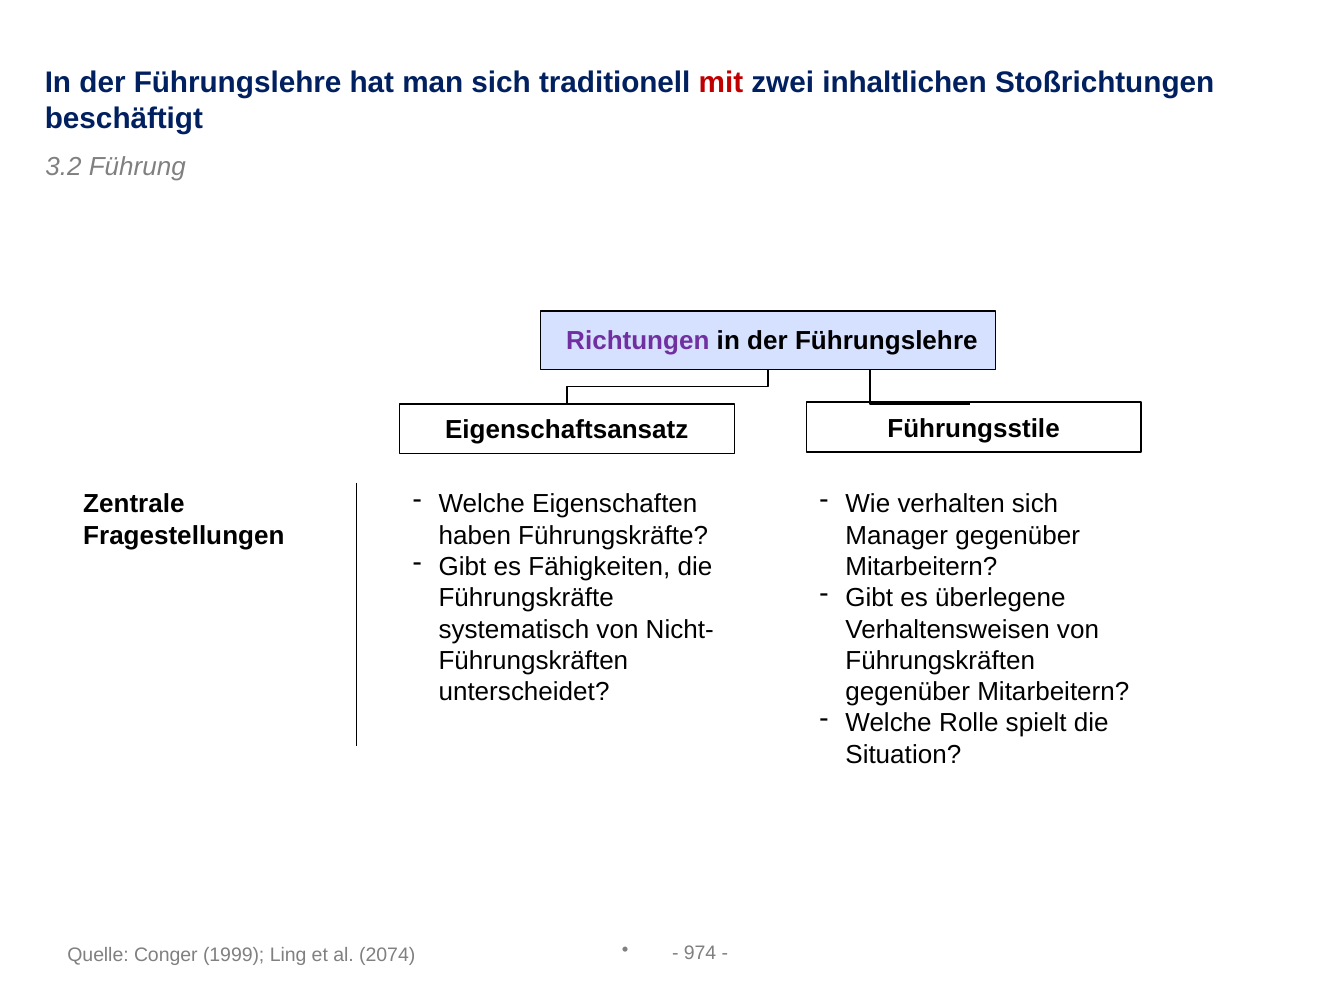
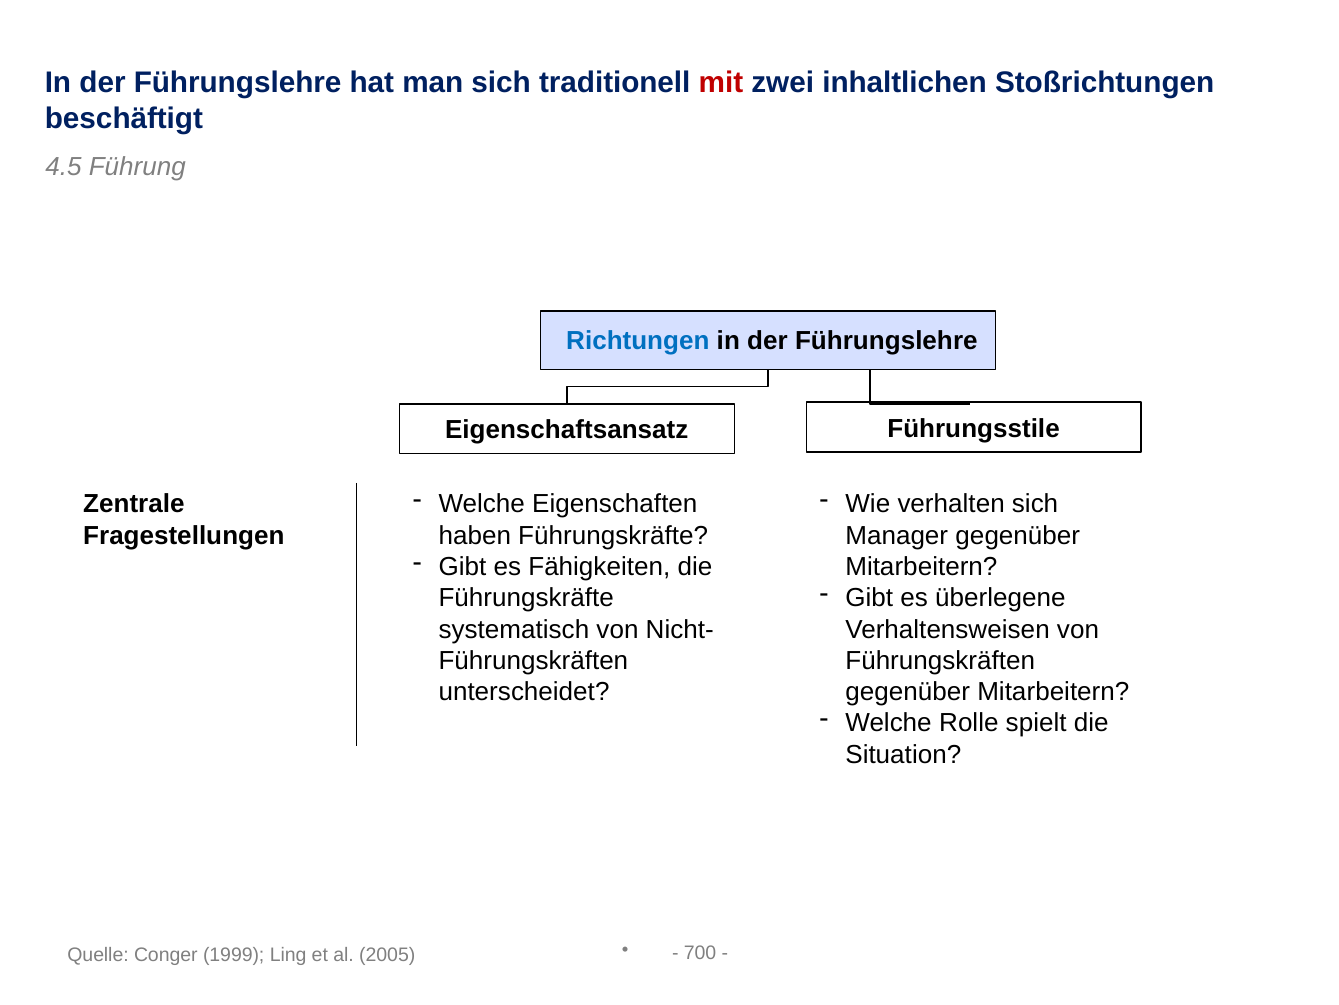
3.2: 3.2 -> 4.5 (64, 166)
Richtungen colour: purple -> blue (638, 341)
974: 974 -> 700 (700, 953)
2074: 2074 -> 2005 (387, 954)
